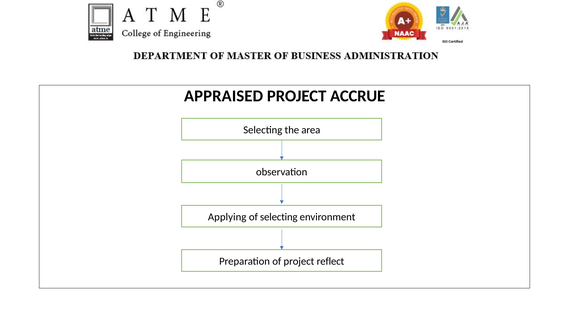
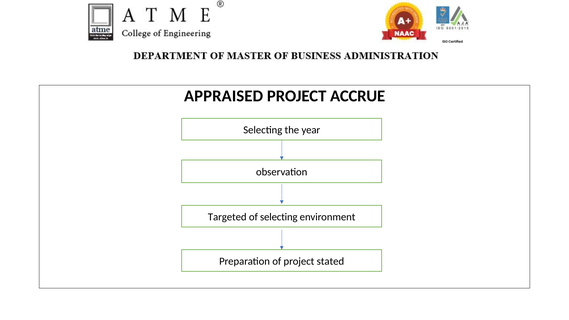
area: area -> year (311, 130)
Applying: Applying -> Targeted (227, 217)
reflect: reflect -> stated (330, 261)
